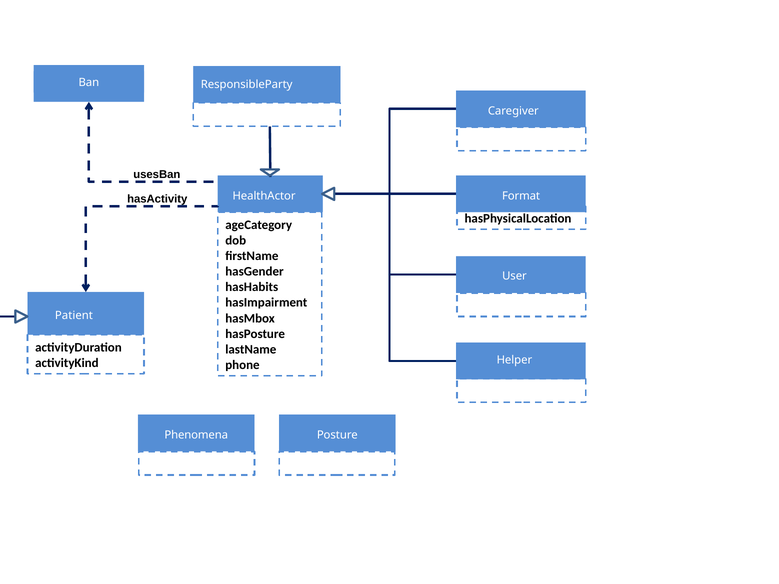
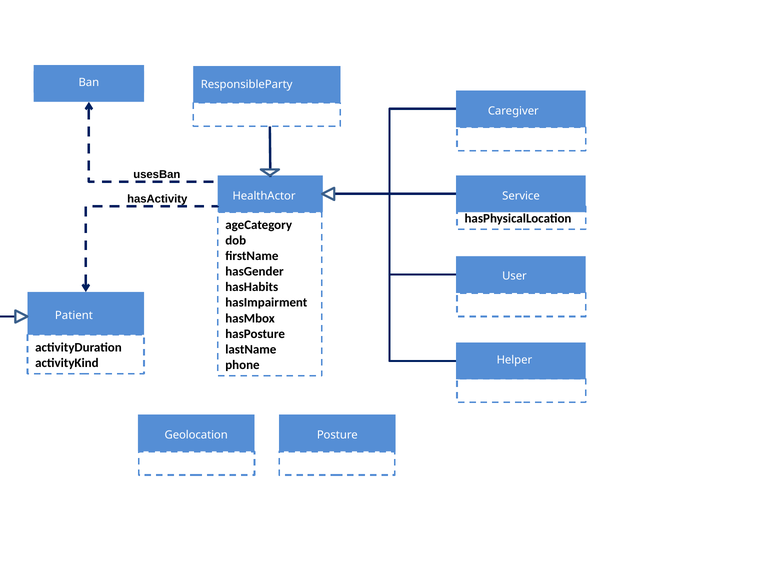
Format: Format -> Service (521, 196)
Phenomena: Phenomena -> Geolocation (196, 435)
